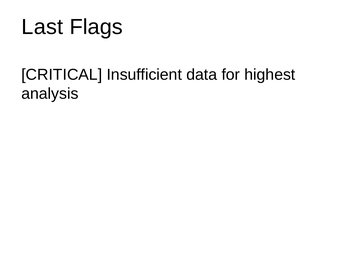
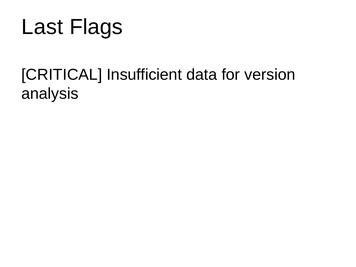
highest: highest -> version (270, 75)
